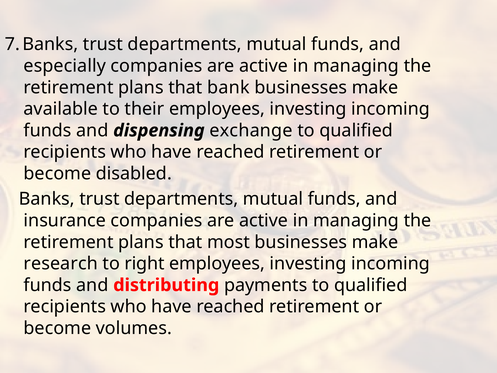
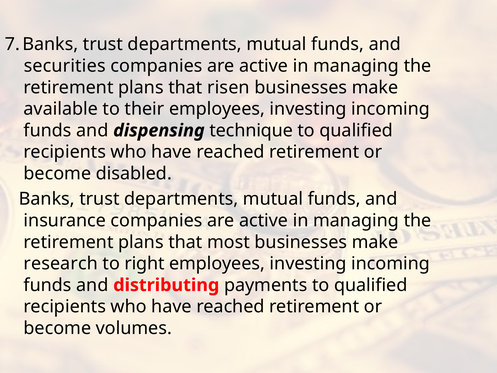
especially: especially -> securities (65, 66)
bank: bank -> risen (228, 87)
exchange: exchange -> technique (251, 130)
